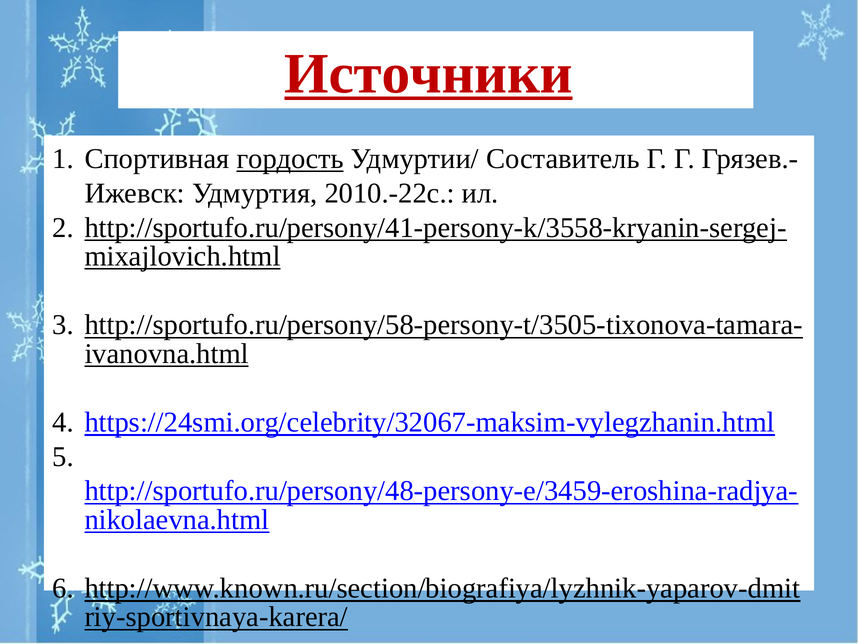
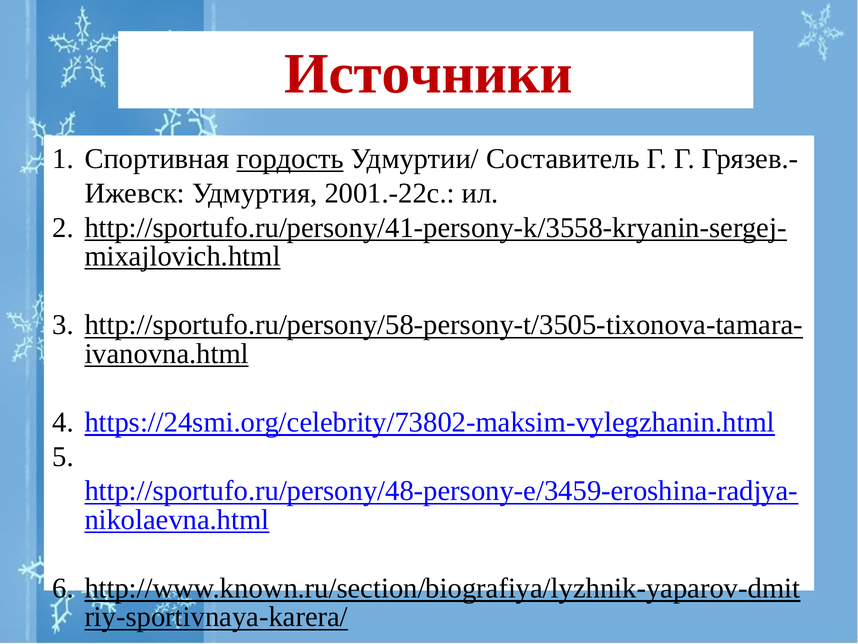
Источники underline: present -> none (429, 74)
2010.-22с: 2010.-22с -> 2001.-22с (390, 193)
https://24smi.org/celebrity/32067-maksim-vylegzhanin.html: https://24smi.org/celebrity/32067-maksim-vylegzhanin.html -> https://24smi.org/celebrity/73802-maksim-vylegzhanin.html (430, 422)
